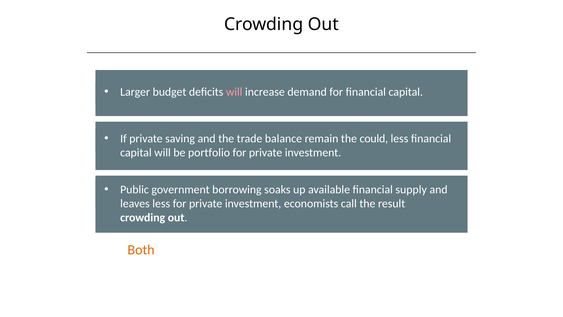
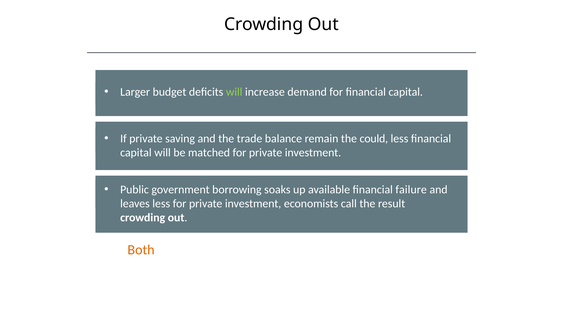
will colour: pink -> light green (234, 92)
portfolio: portfolio -> matched (209, 153)
supply: supply -> failure (411, 189)
